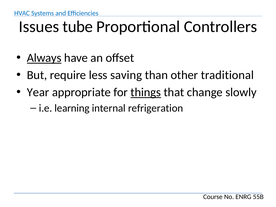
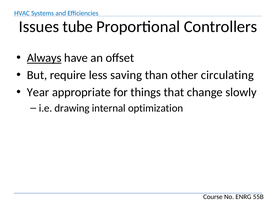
traditional: traditional -> circulating (227, 75)
things underline: present -> none (146, 92)
learning: learning -> drawing (72, 108)
refrigeration: refrigeration -> optimization (156, 108)
